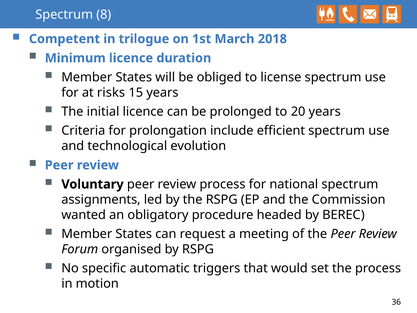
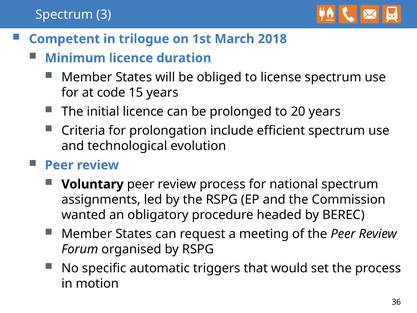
8: 8 -> 3 (104, 15)
risks: risks -> code (111, 92)
